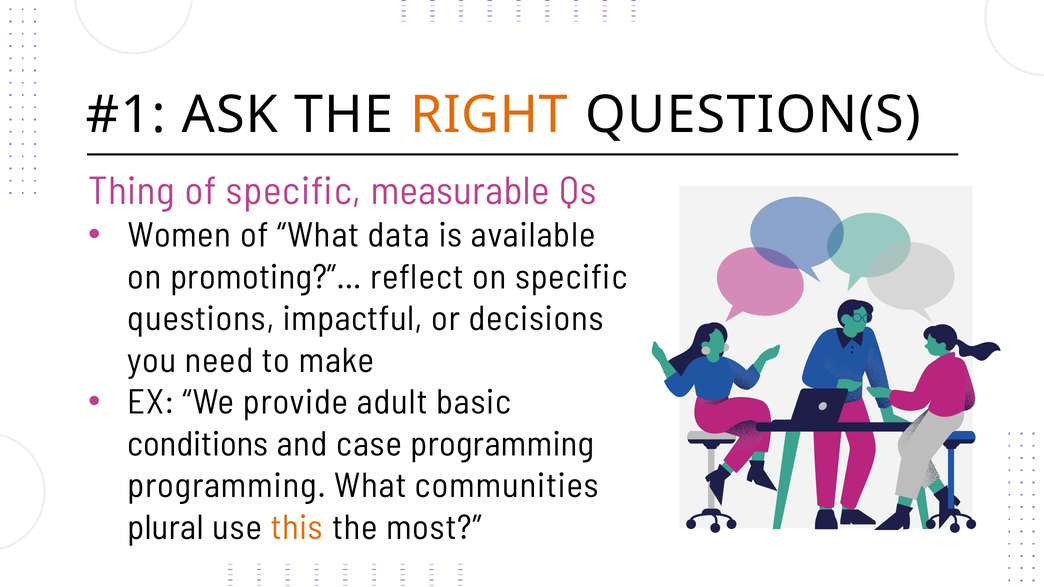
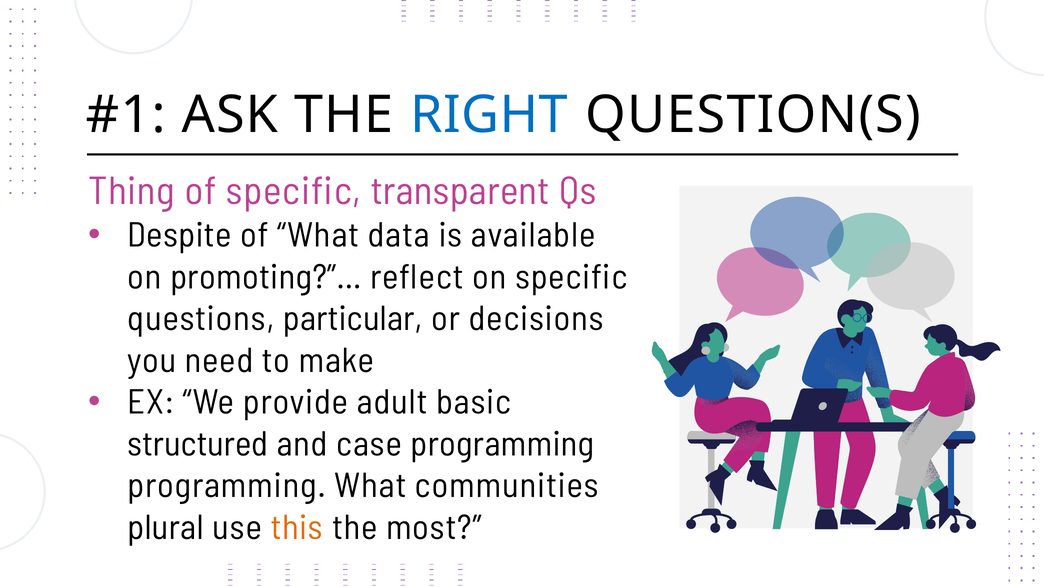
RIGHT colour: orange -> blue (489, 115)
measurable: measurable -> transparent (460, 192)
Women: Women -> Despite (179, 236)
impactful: impactful -> particular (353, 319)
conditions: conditions -> structured (198, 444)
